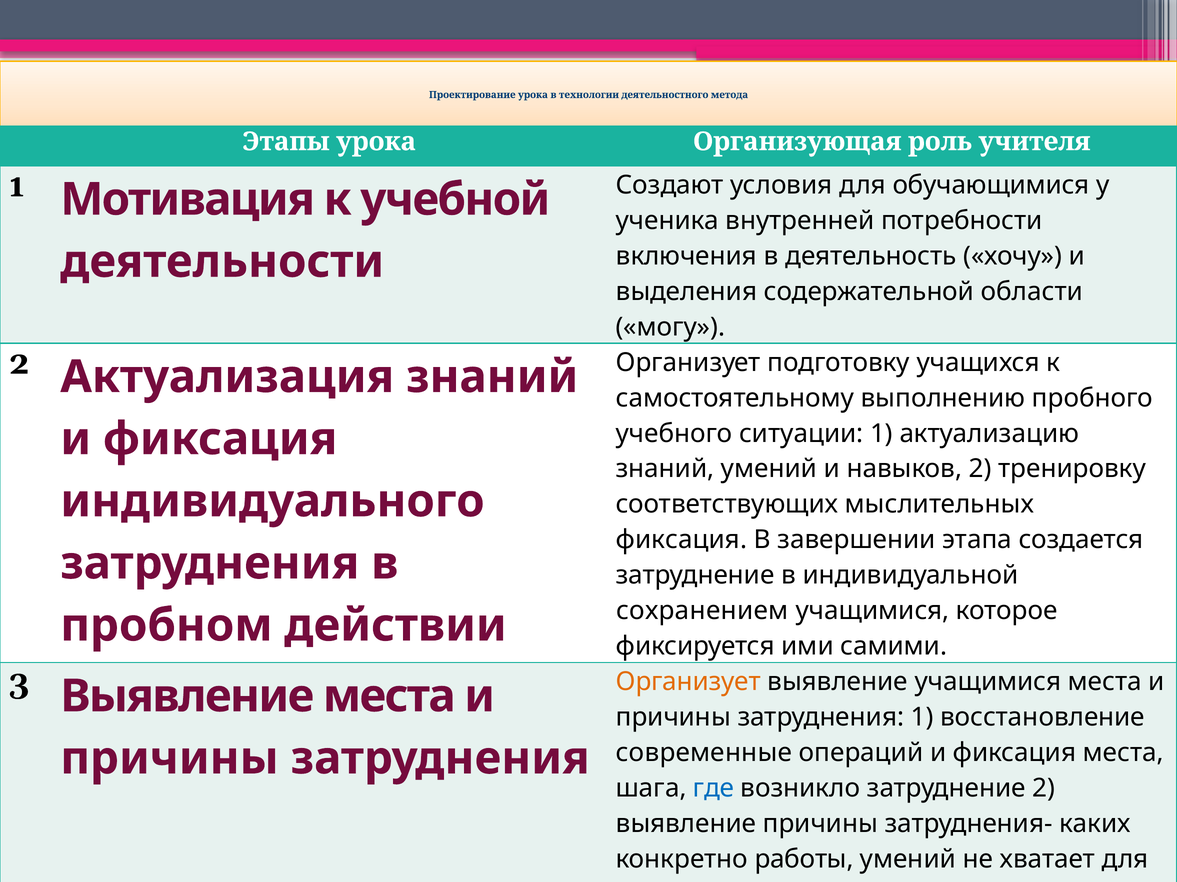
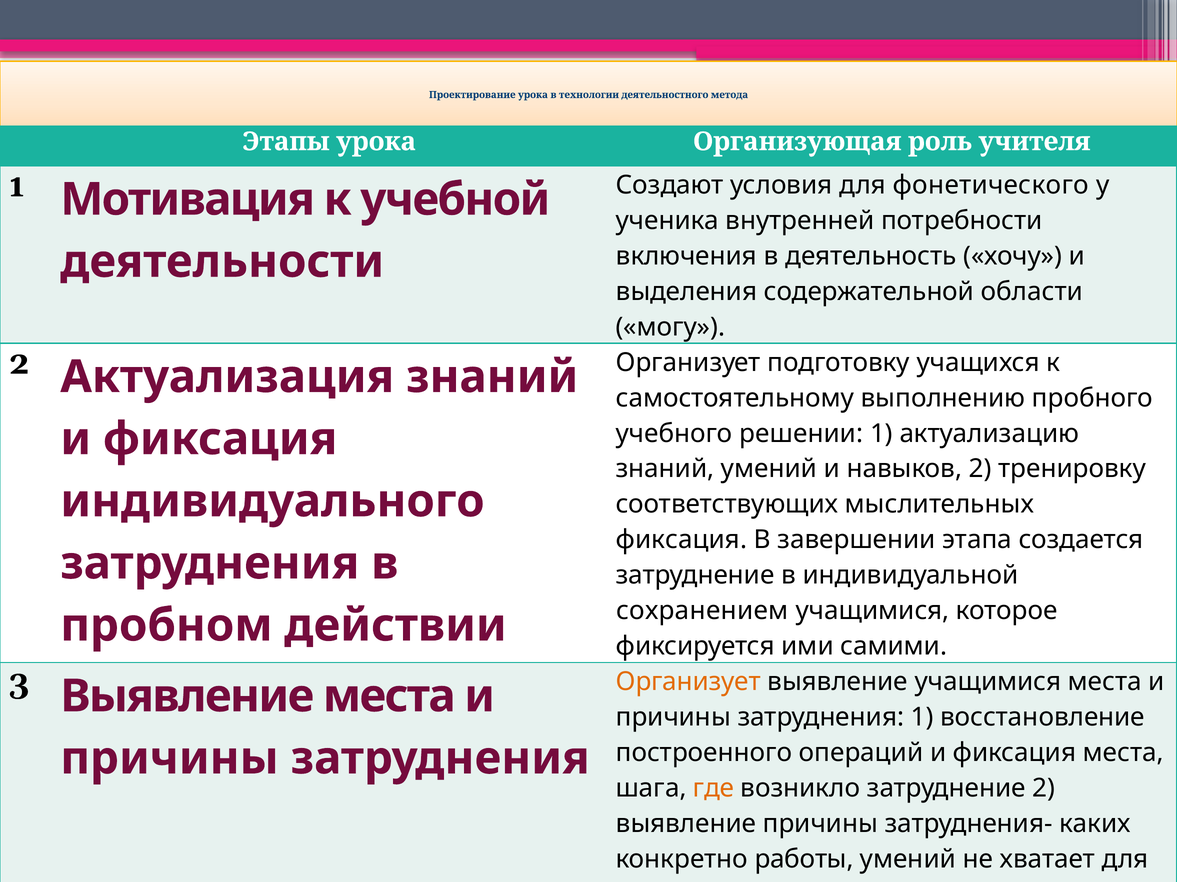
обучающимися: обучающимися -> фонетического (991, 185)
учебного ситуации: ситуации -> решении (801, 434)
современные: современные -> построенного (704, 753)
где colour: blue -> orange (714, 789)
